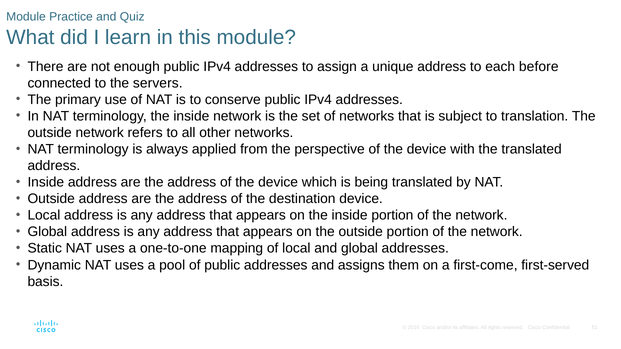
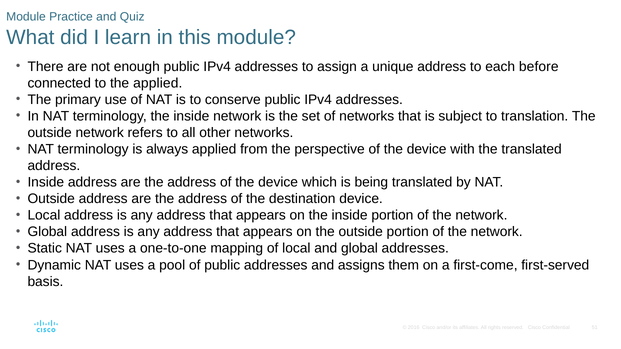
the servers: servers -> applied (158, 83)
